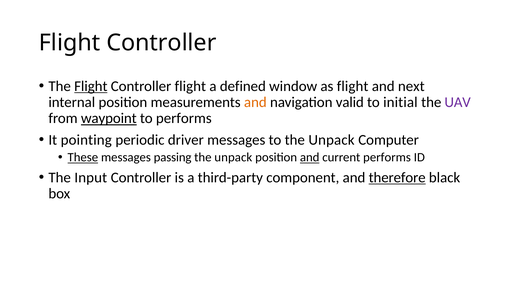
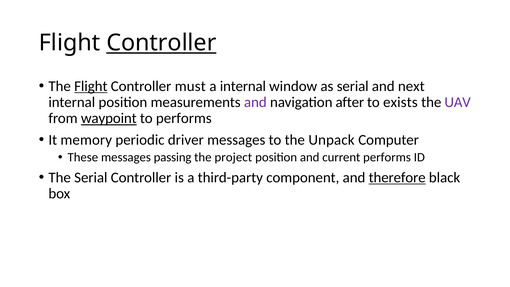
Controller underline: none -> present (161, 43)
Controller flight: flight -> must (190, 86)
a defined: defined -> internal (243, 86)
as flight: flight -> serial (353, 86)
and colour: orange -> purple (255, 102)
valid: valid -> after (350, 102)
initial: initial -> exists (400, 102)
pointing: pointing -> memory (86, 140)
These underline: present -> none (83, 157)
unpack: unpack -> project (233, 157)
and underline: present -> none (310, 157)
The Input: Input -> Serial (91, 178)
